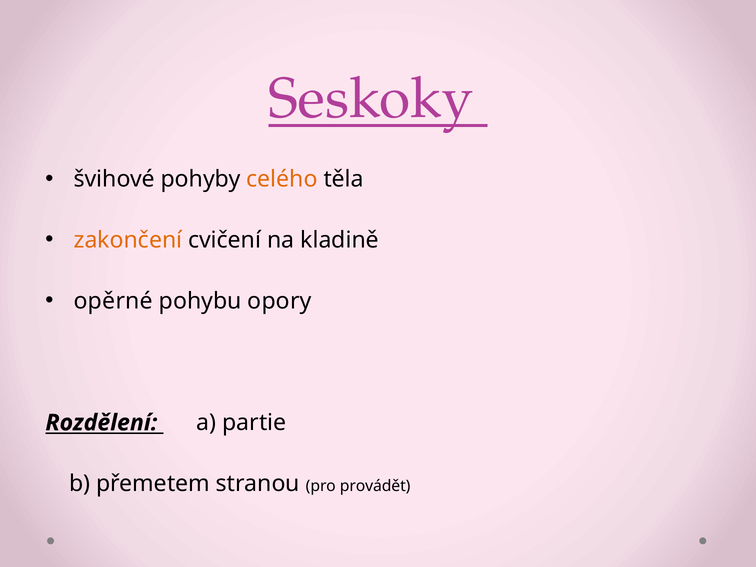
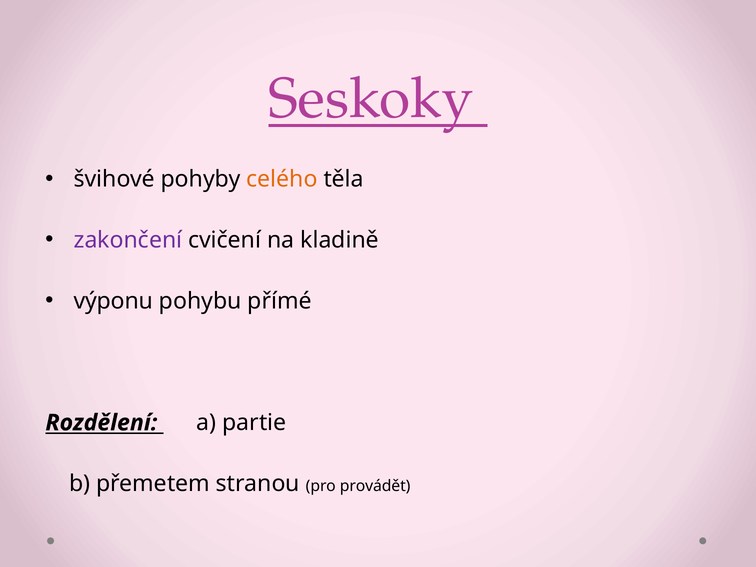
zakončení colour: orange -> purple (128, 240)
opěrné: opěrné -> výponu (113, 301)
opory: opory -> přímé (280, 301)
